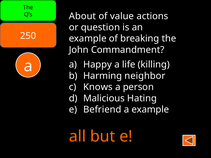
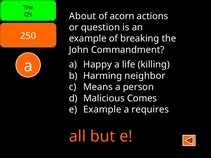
value: value -> acorn (122, 16)
Knows: Knows -> Means (98, 87)
Hating: Hating -> Comes (142, 98)
e Befriend: Befriend -> Example (102, 110)
a example: example -> requires (150, 110)
